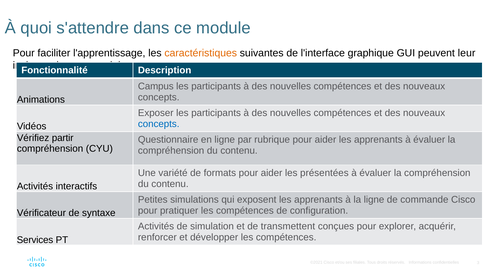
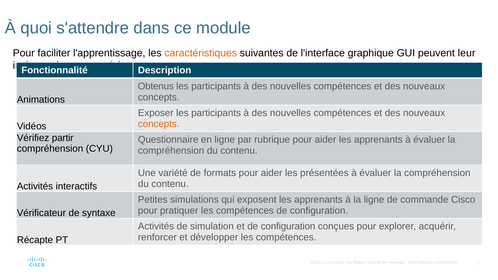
Campus: Campus -> Obtenus (156, 86)
concepts colour: blue -> orange (159, 124)
et de transmettent: transmettent -> configuration (288, 227)
Services: Services -> Récapte (35, 240)
